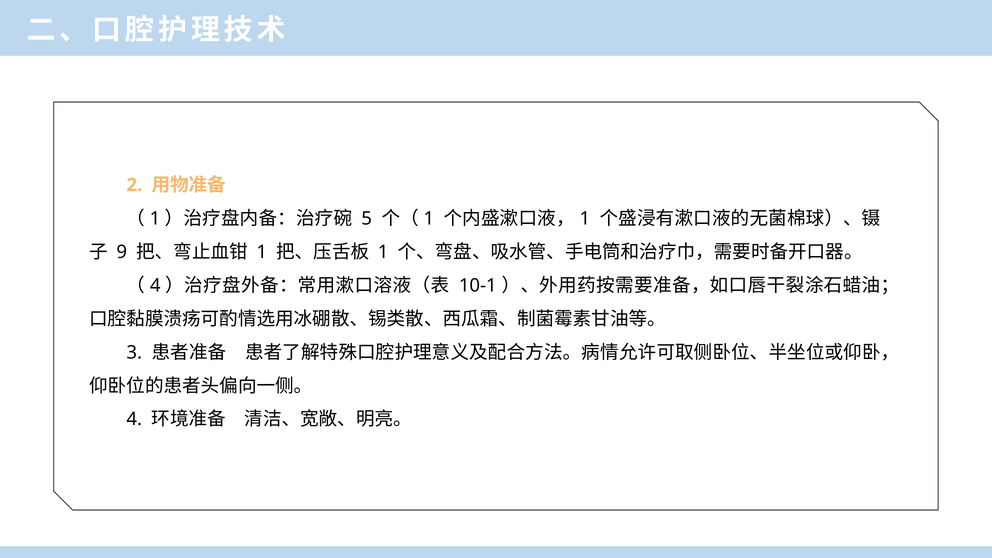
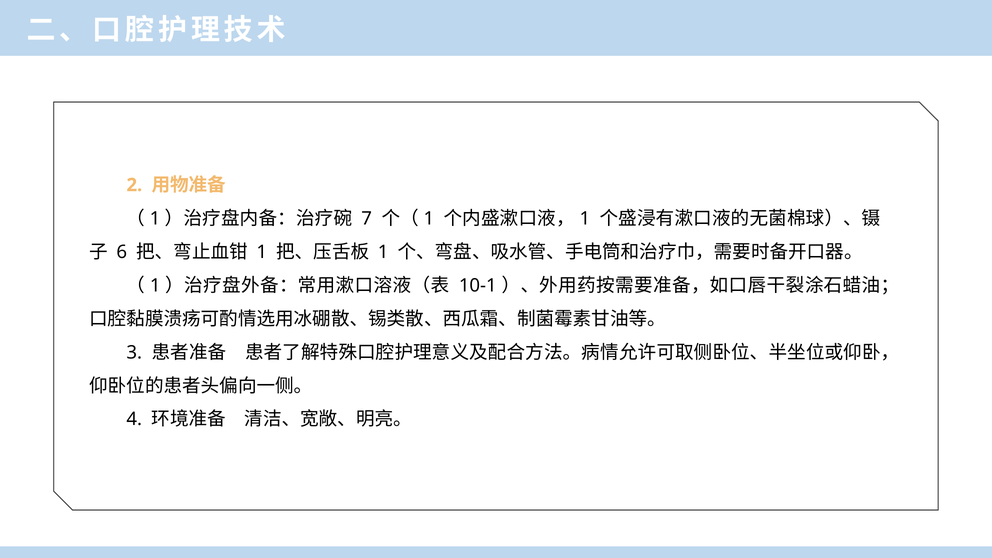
5: 5 -> 7 (367, 218)
9: 9 -> 6 (122, 252)
4: 4 -> 1 (155, 285)
